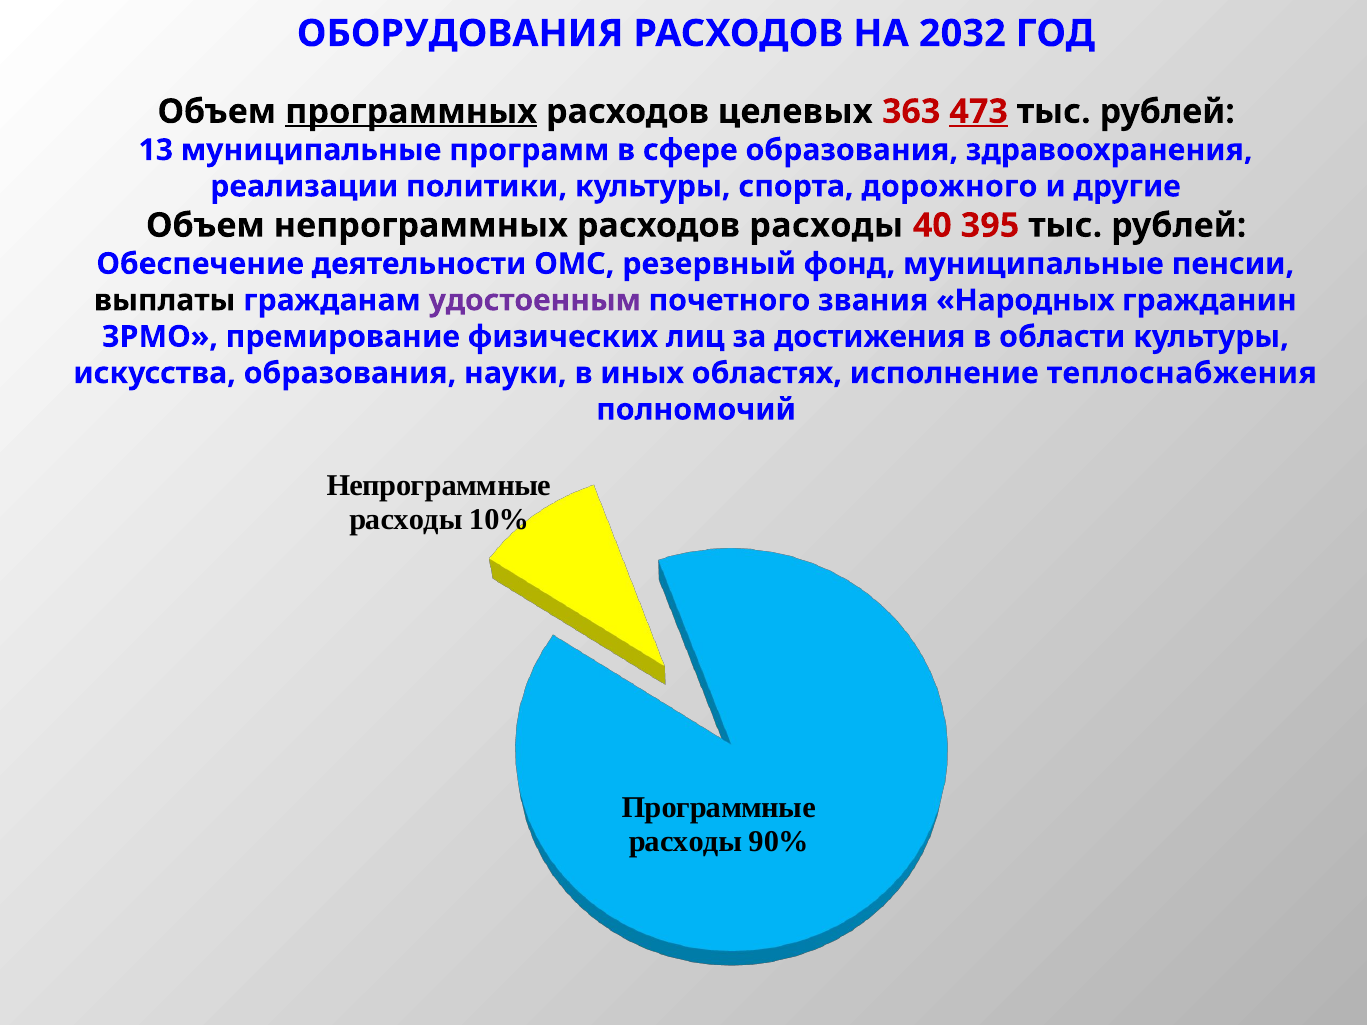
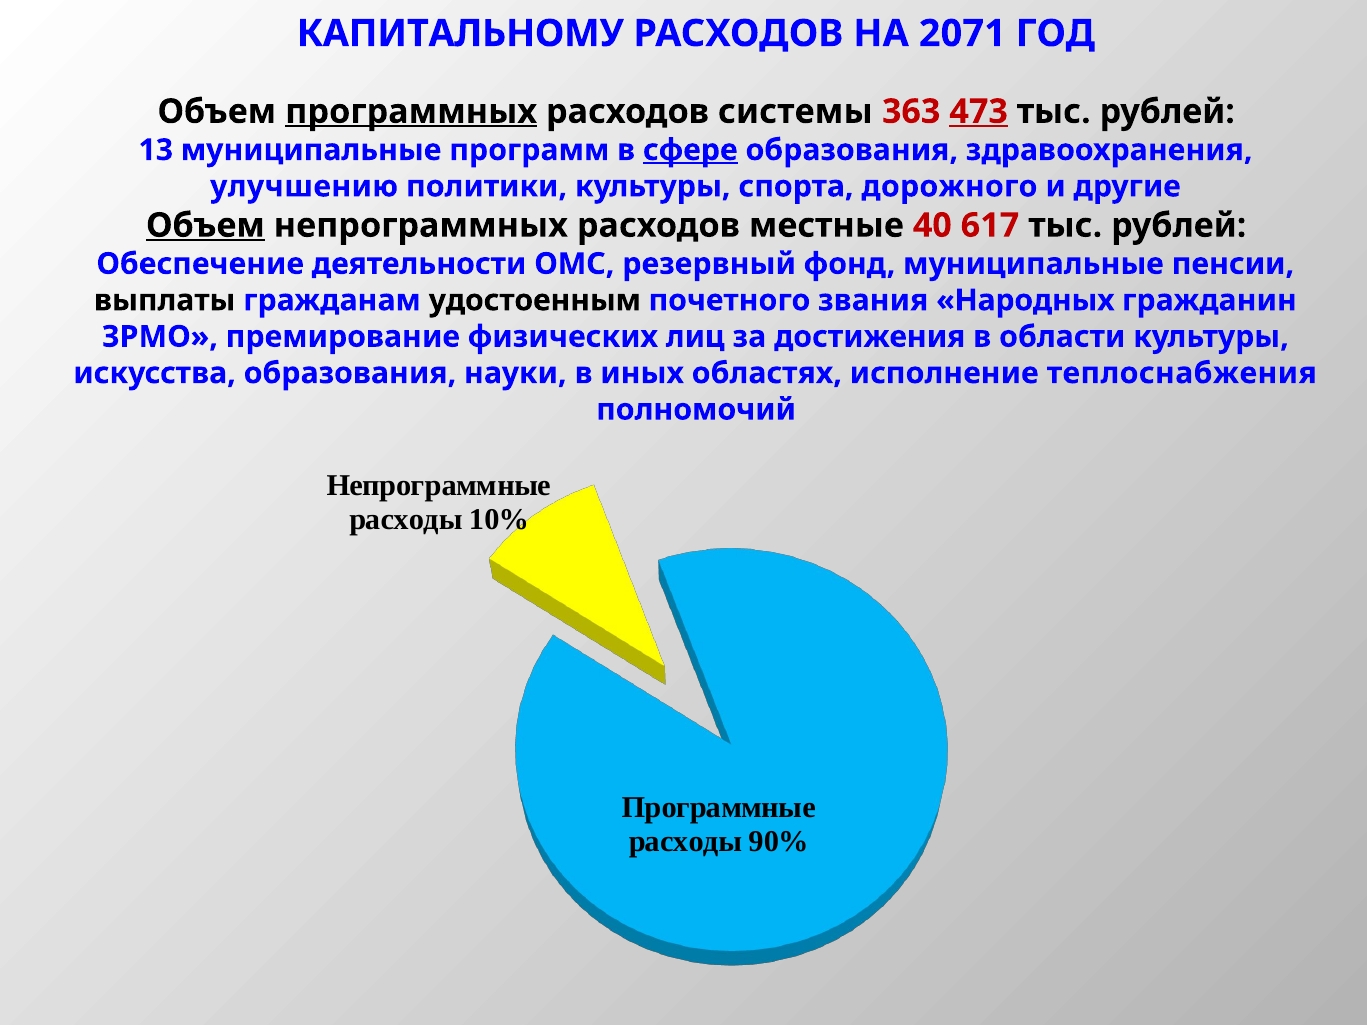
ОБОРУДОВАНИЯ: ОБОРУДОВАНИЯ -> КАПИТАЛЬНОМУ (460, 34)
2032: 2032 -> 2071 (962, 34)
целевых: целевых -> системы (795, 112)
сфере underline: none -> present (690, 150)
реализации: реализации -> улучшению (304, 187)
Объем underline: none -> present (205, 226)
расходов расходы: расходы -> местные (826, 226)
395: 395 -> 617 (990, 226)
удостоенным colour: purple -> black (535, 300)
